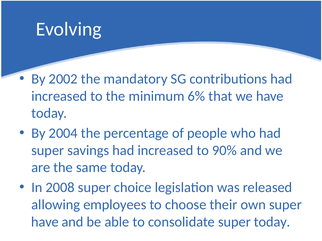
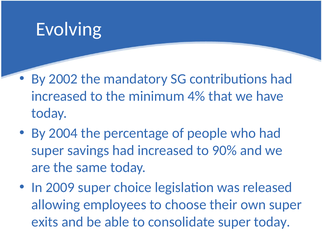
6%: 6% -> 4% (196, 96)
2008: 2008 -> 2009 (60, 188)
have: have -> exits (45, 222)
